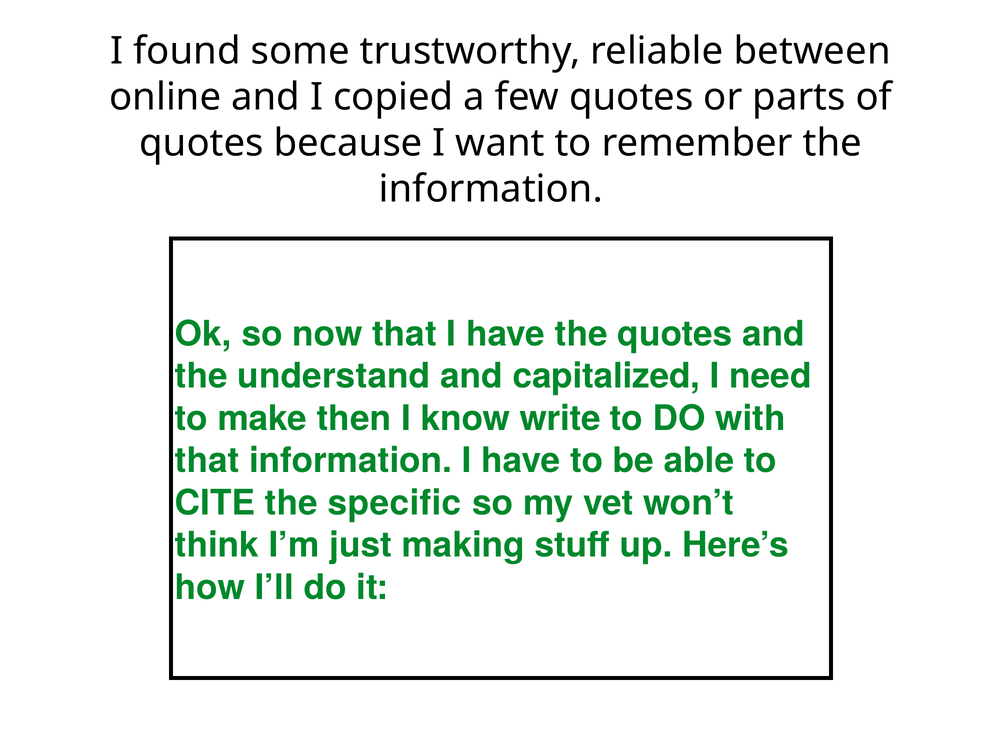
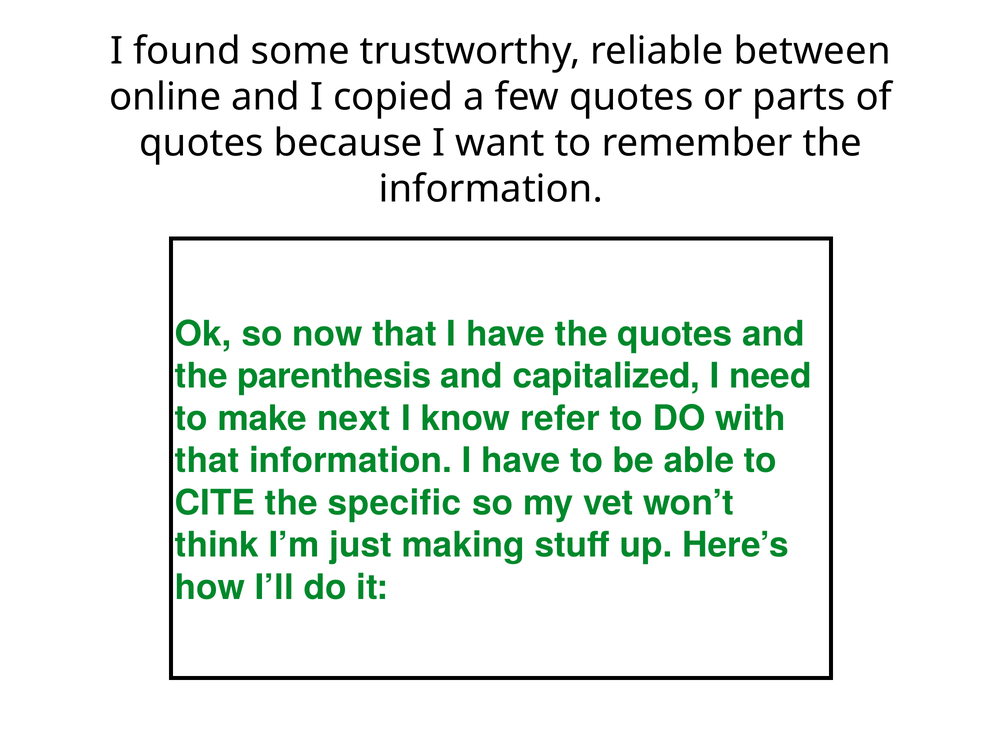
understand: understand -> parenthesis (334, 376)
then: then -> next (354, 419)
write: write -> refer (560, 419)
